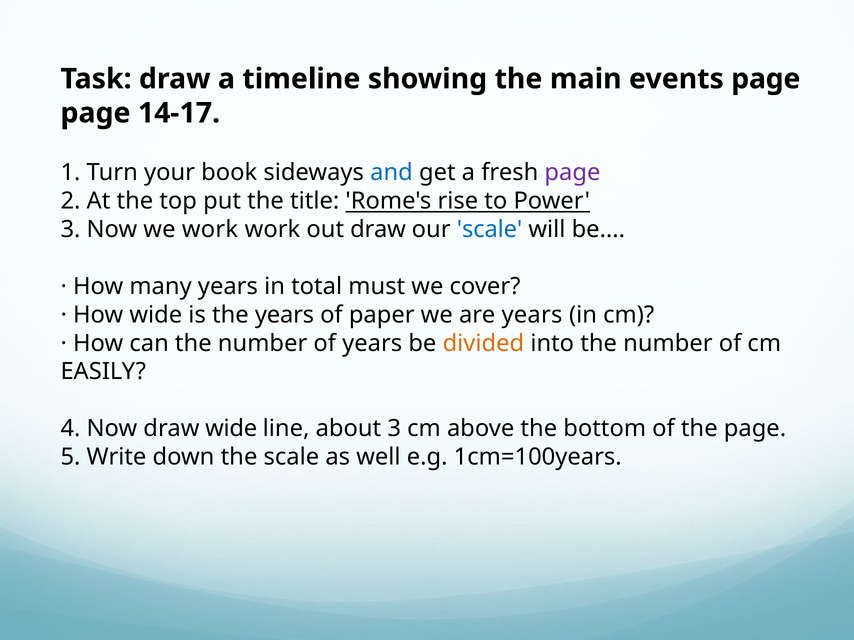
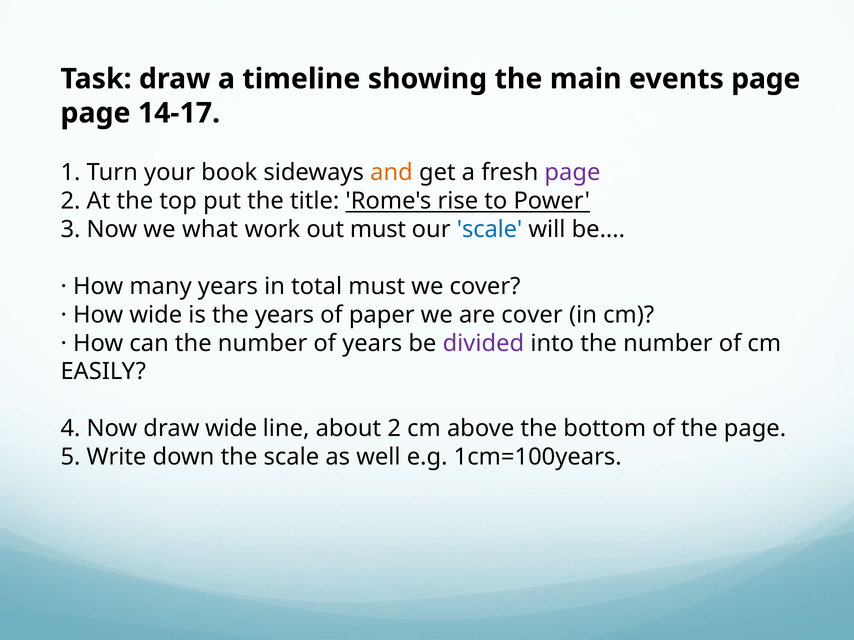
and colour: blue -> orange (392, 173)
we work: work -> what (210, 230)
out draw: draw -> must (378, 230)
are years: years -> cover (532, 315)
divided colour: orange -> purple (483, 343)
about 3: 3 -> 2 (394, 429)
